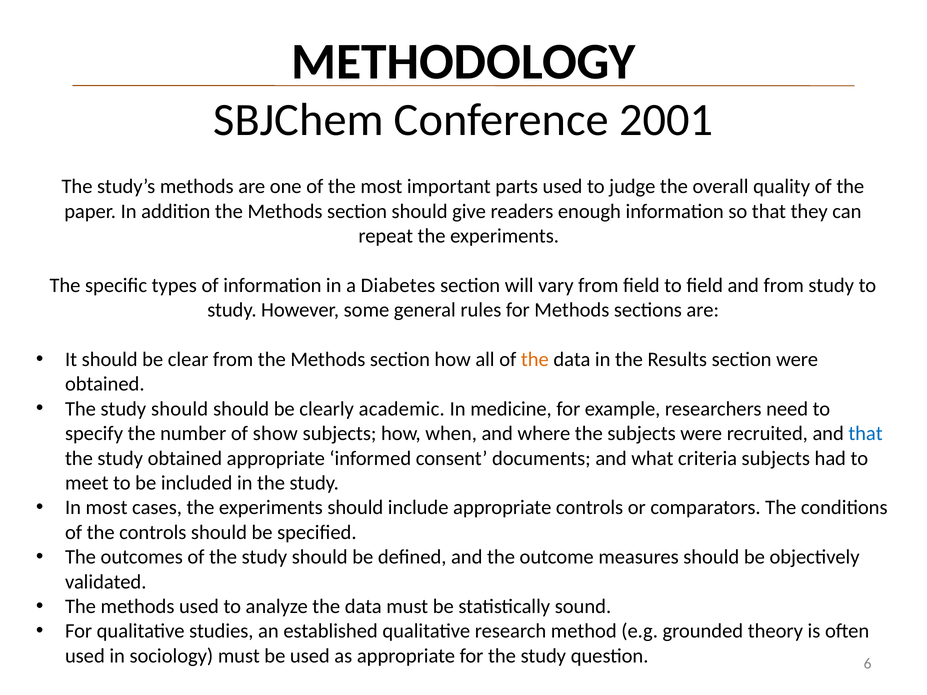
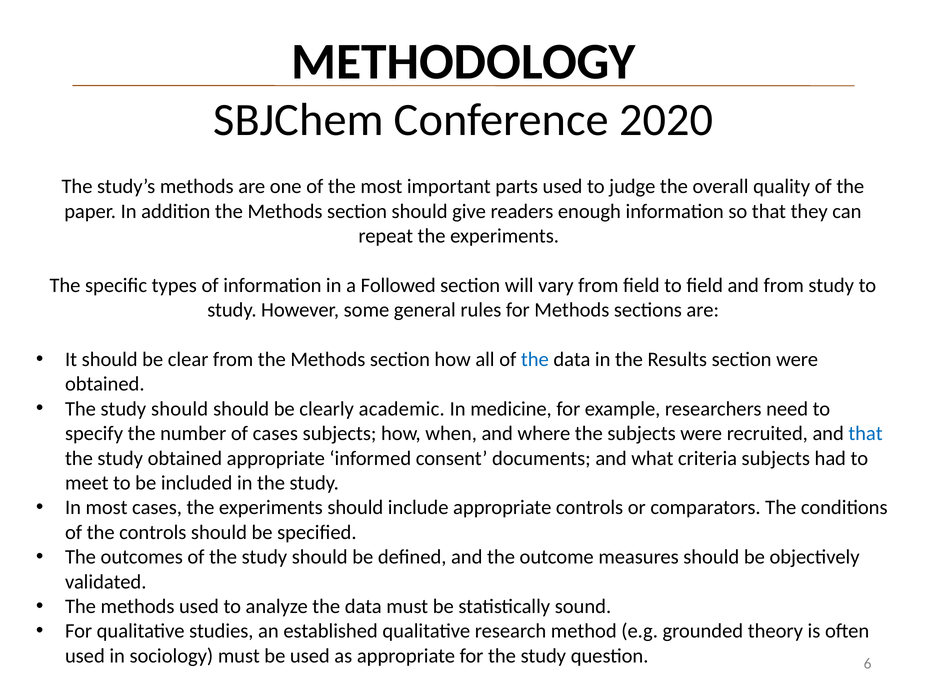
2001: 2001 -> 2020 (666, 120)
Diabetes: Diabetes -> Followed (398, 285)
the colour: orange -> blue (535, 360)
of show: show -> cases (275, 434)
